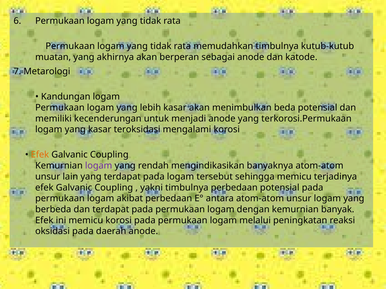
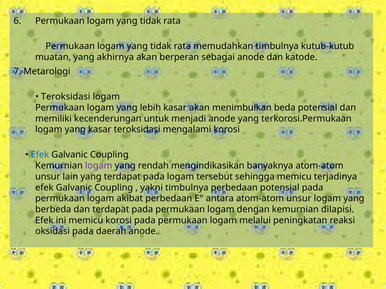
Kandungan: Kandungan -> Teroksidasi (66, 97)
Efek colour: orange -> blue (40, 155)
banyak: banyak -> dilapisi (338, 210)
